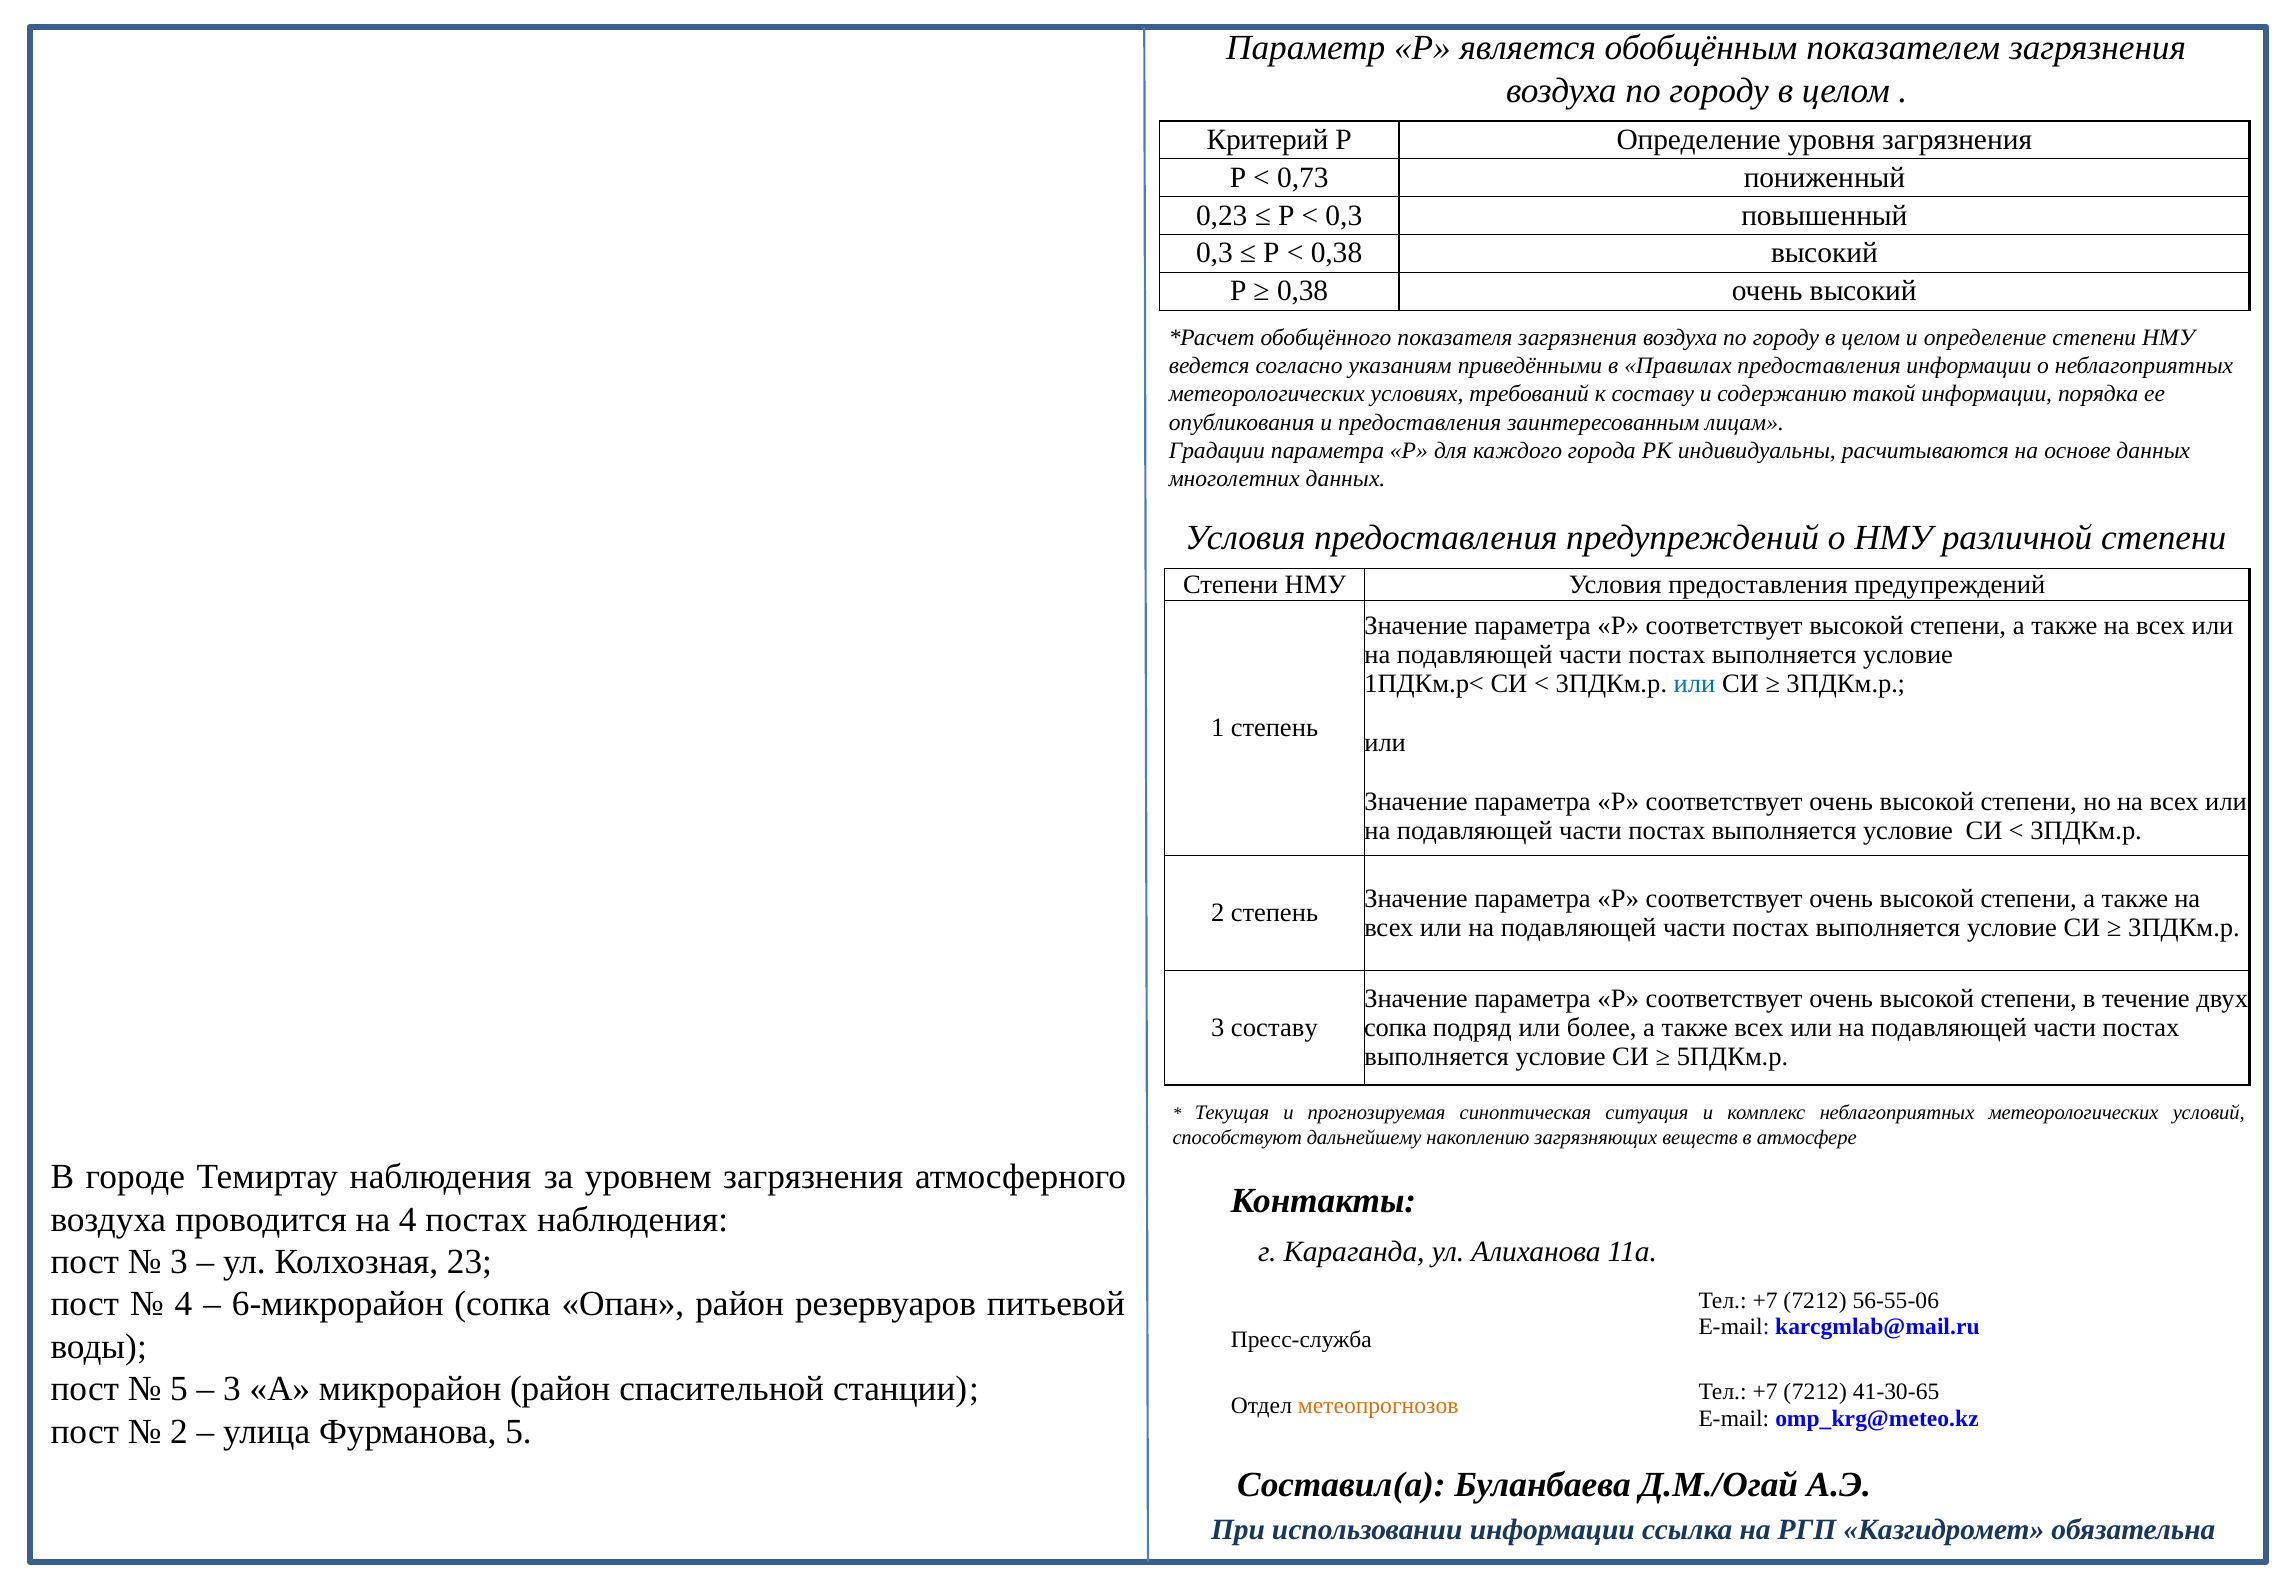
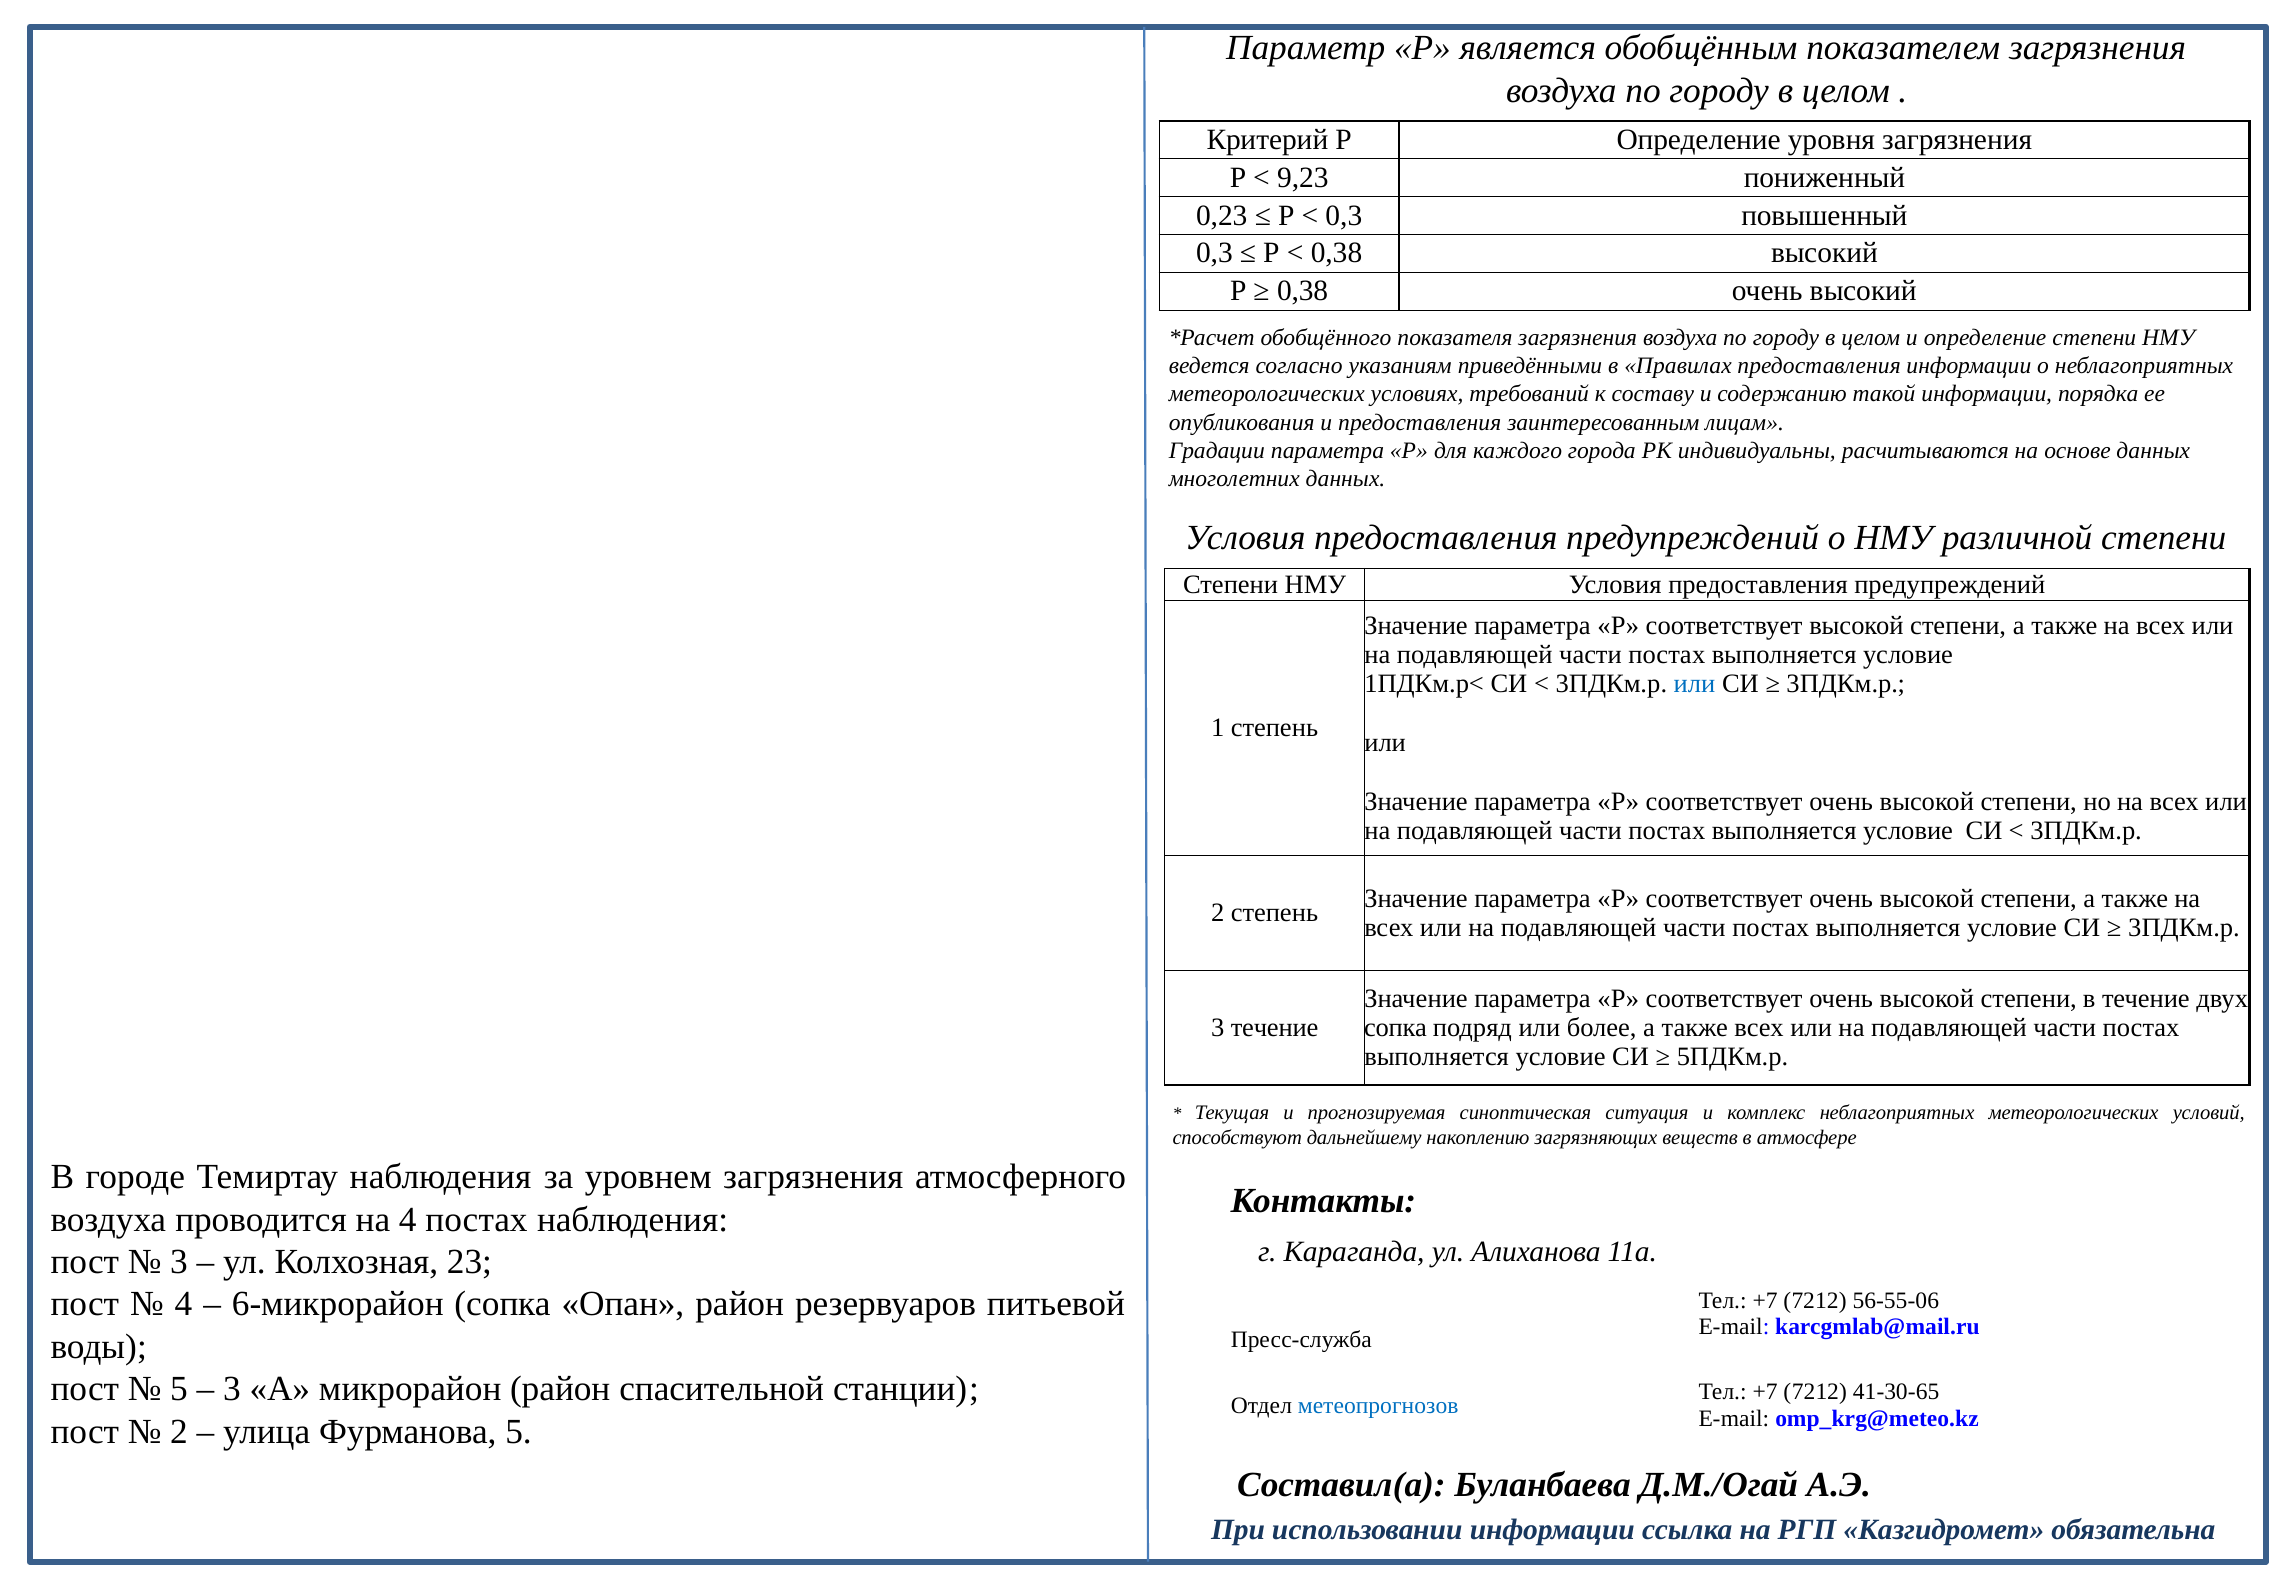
0,73: 0,73 -> 9,23 (1303, 178)
3 составу: составу -> течение (1275, 1028)
метеопрогнозов colour: orange -> blue (1378, 1406)
